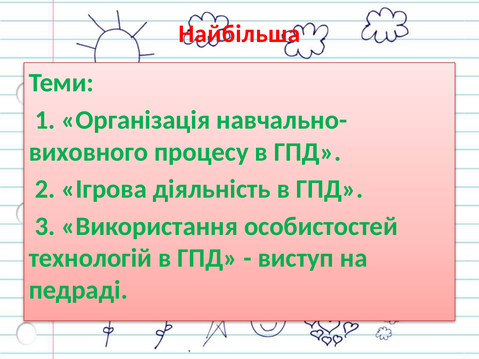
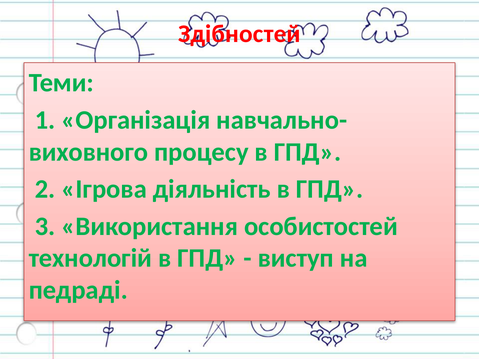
Найбільша: Найбільша -> Здібностей (239, 34)
